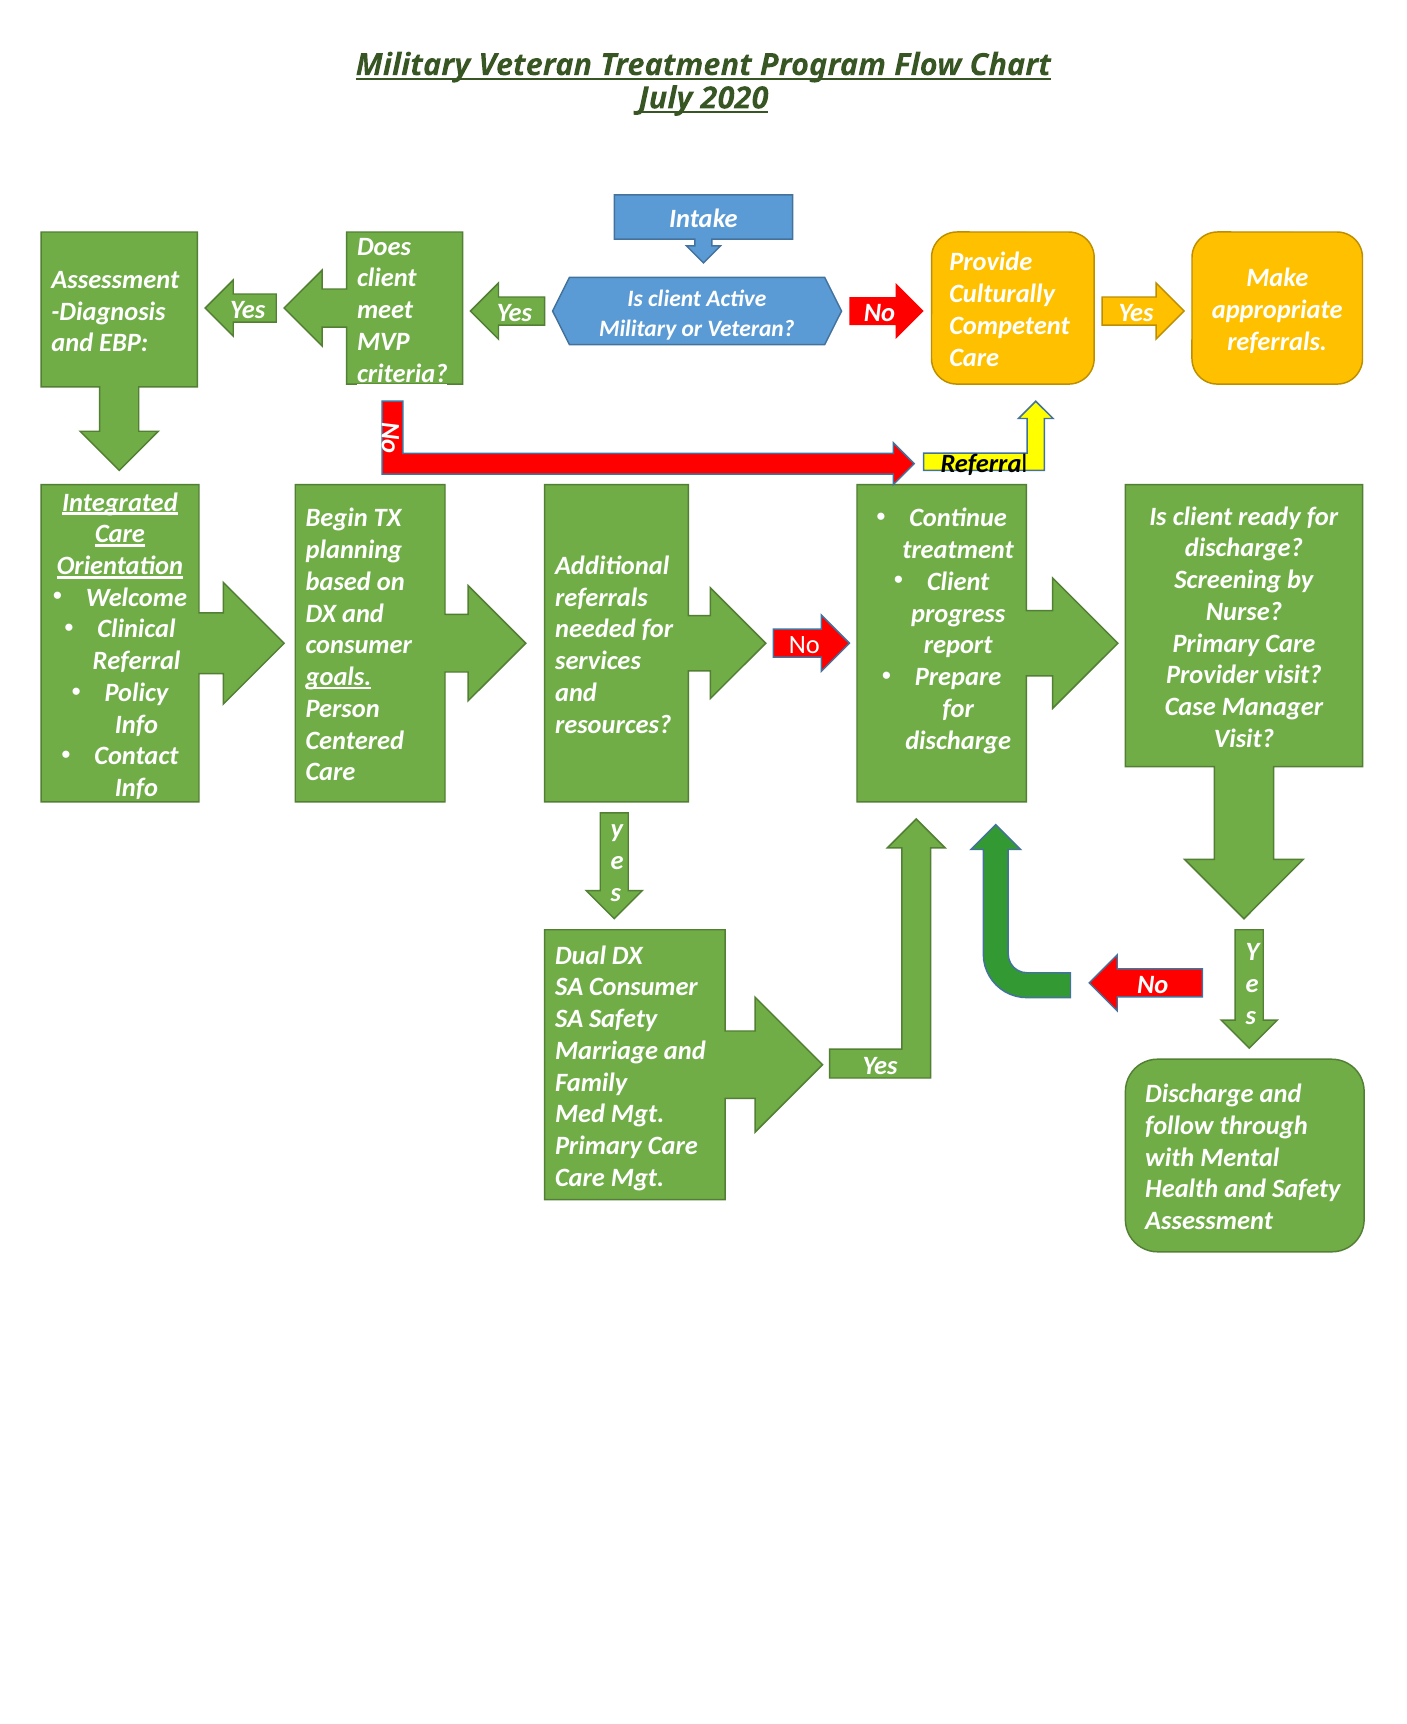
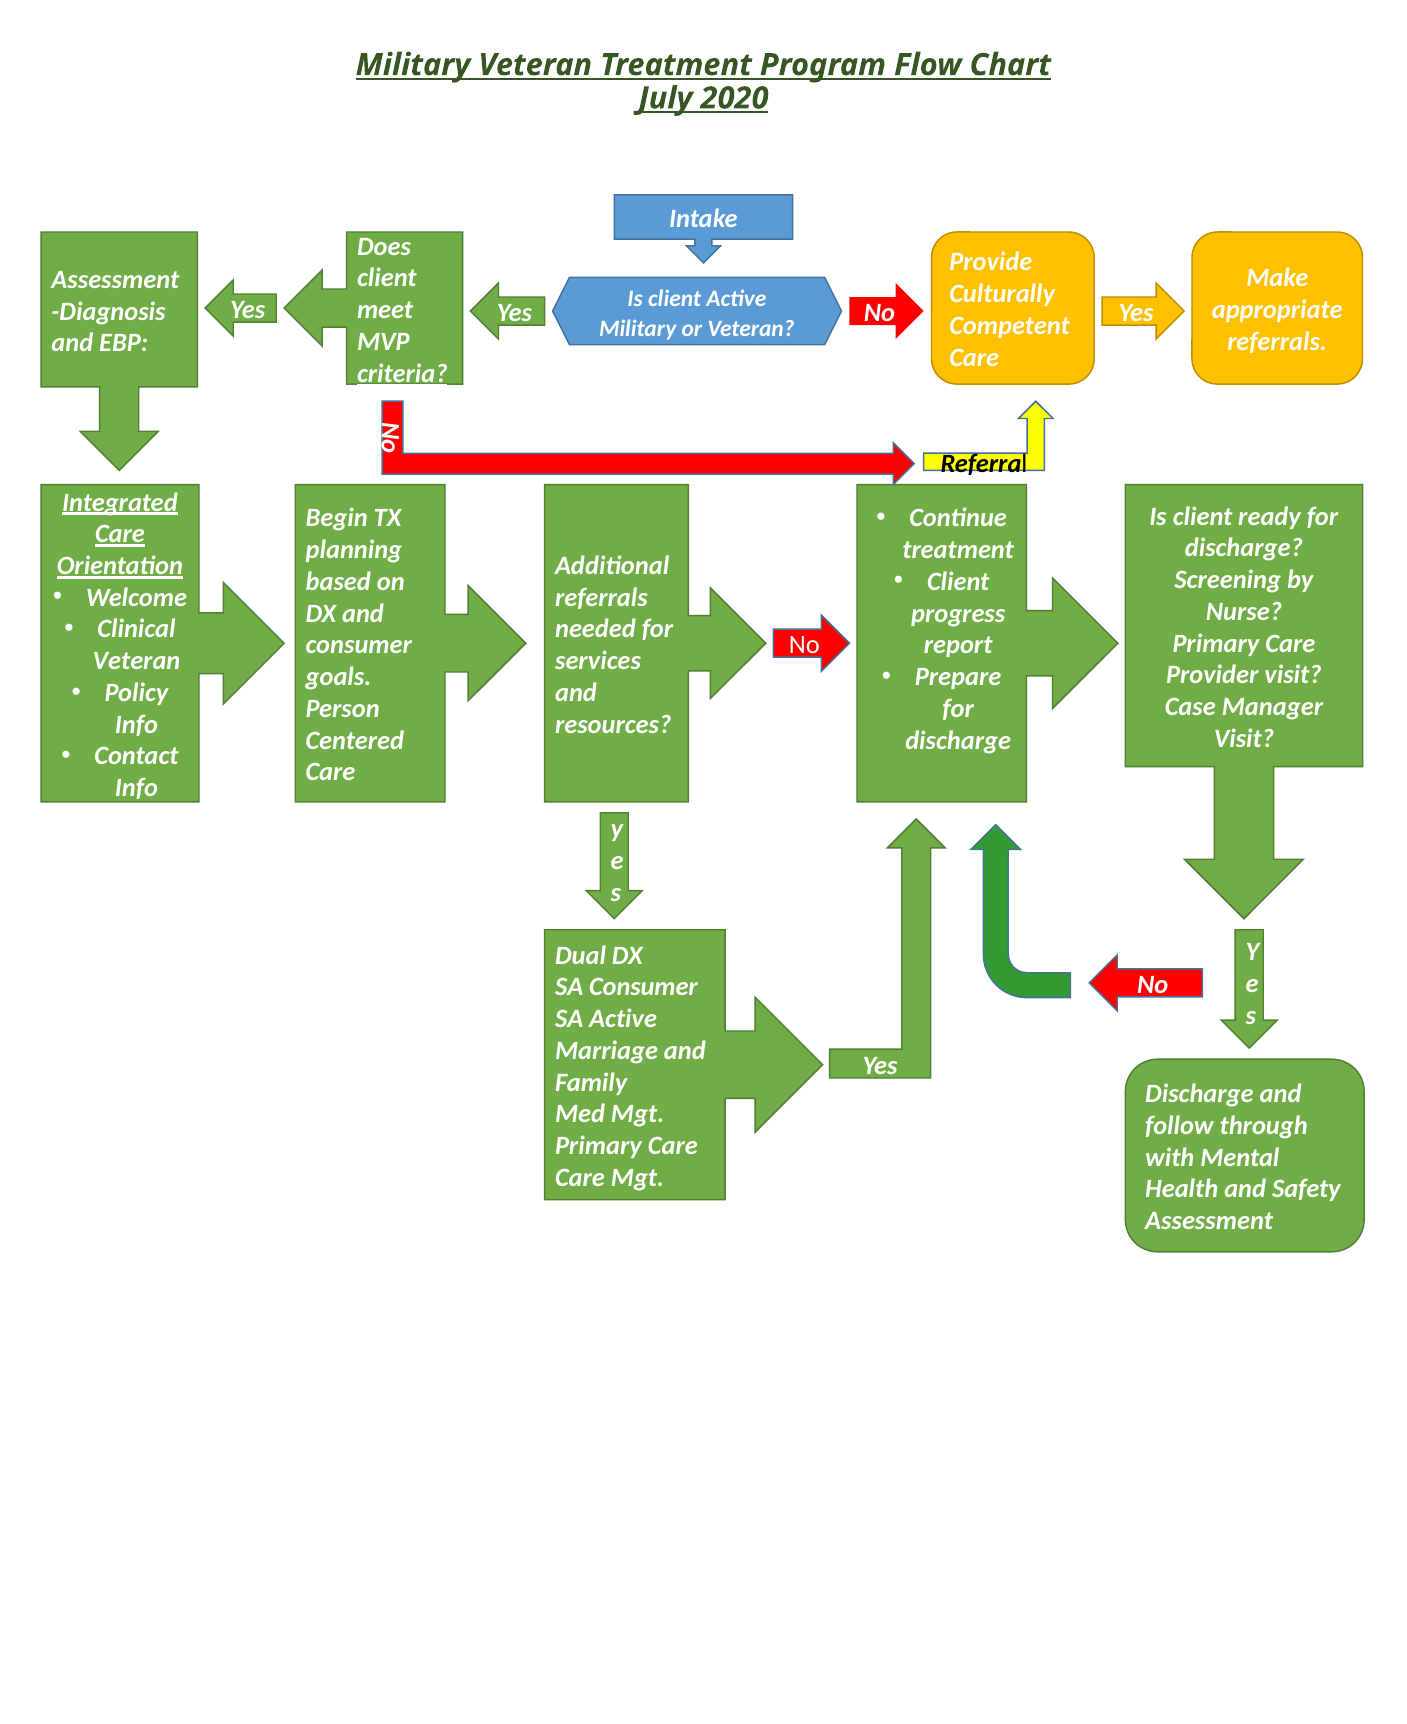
Referral: Referral -> Veteran (136, 661)
goals underline: present -> none (339, 677)
SA Safety: Safety -> Active (623, 1019)
